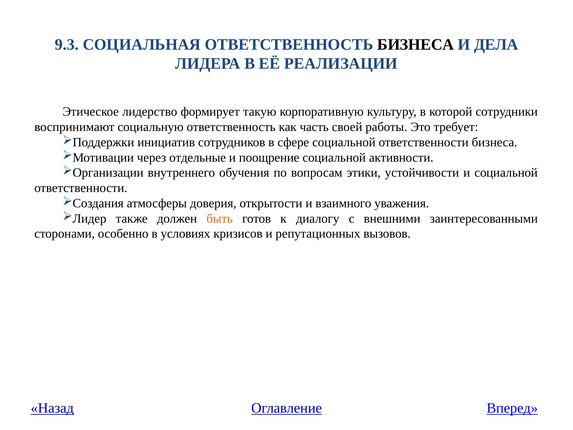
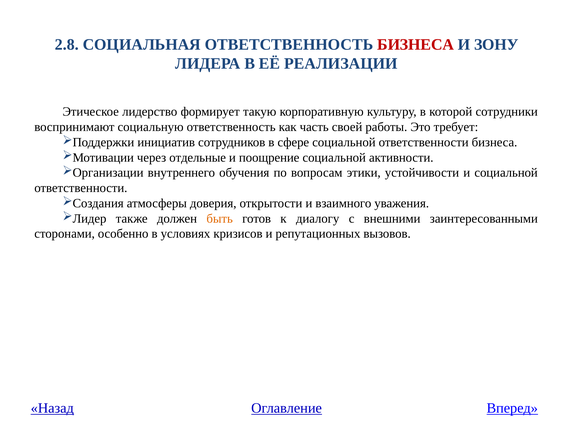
9.3: 9.3 -> 2.8 (67, 45)
БИЗНЕСА colour: black -> red (416, 45)
ДЕЛА: ДЕЛА -> ЗОНУ (496, 45)
